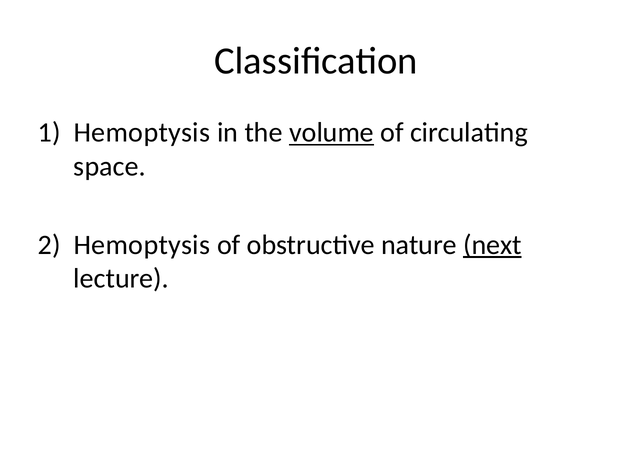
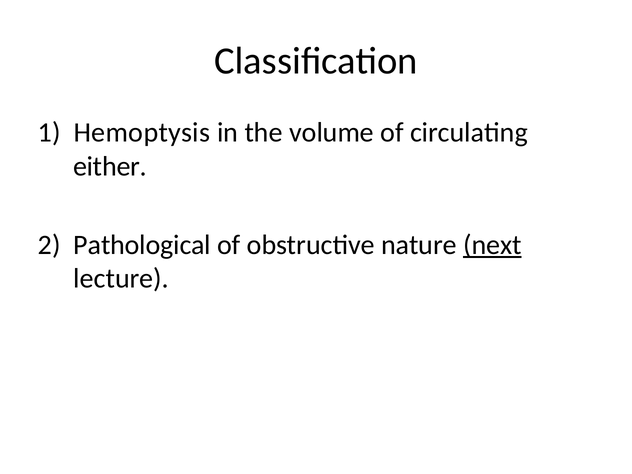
volume underline: present -> none (332, 133)
space: space -> either (110, 166)
Hemoptysis: Hemoptysis -> Pathological (142, 245)
